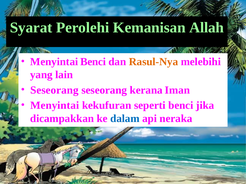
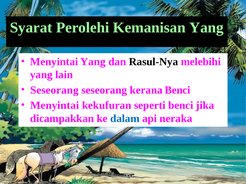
Kemanisan Allah: Allah -> Yang (206, 28)
Menyintai Benci: Benci -> Yang (93, 62)
Rasul-Nya colour: orange -> black (153, 62)
kerana Iman: Iman -> Benci (178, 90)
